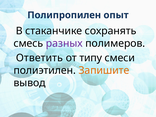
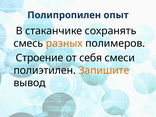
разных colour: purple -> orange (64, 43)
Ответить: Ответить -> Строение (39, 58)
типу: типу -> себя (91, 58)
